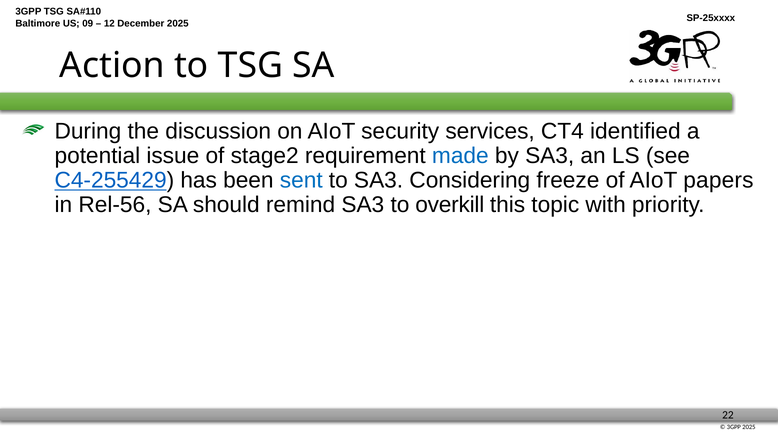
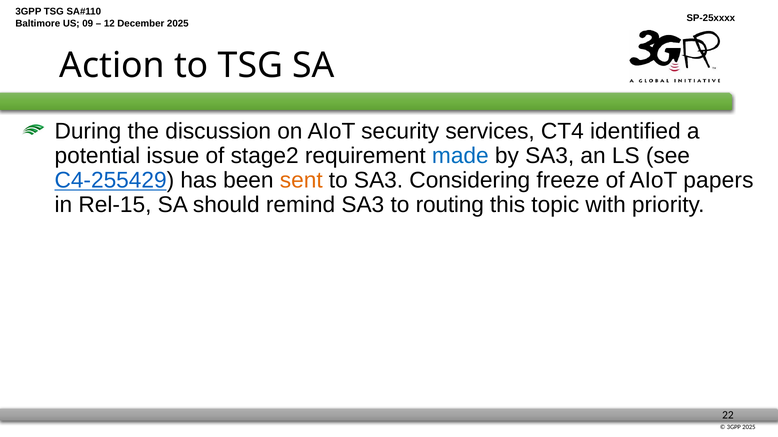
sent colour: blue -> orange (301, 180)
Rel-56: Rel-56 -> Rel-15 (115, 205)
overkill: overkill -> routing (450, 205)
